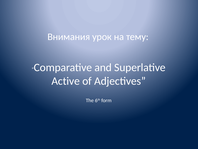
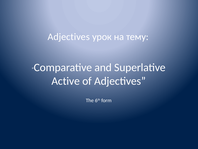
Внимания: Внимания -> Adjectives (69, 37)
